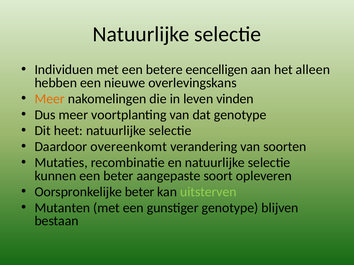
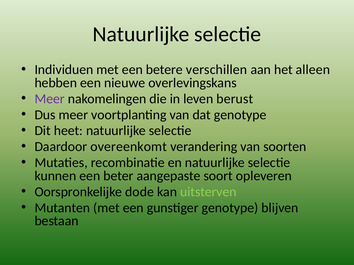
eencelligen: eencelligen -> verschillen (217, 70)
Meer colour: orange -> purple (50, 99)
vinden: vinden -> berust (235, 99)
Oorspronkelijke beter: beter -> dode (139, 192)
